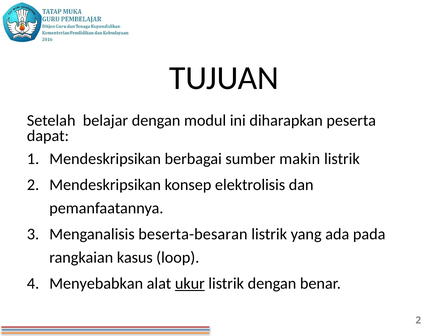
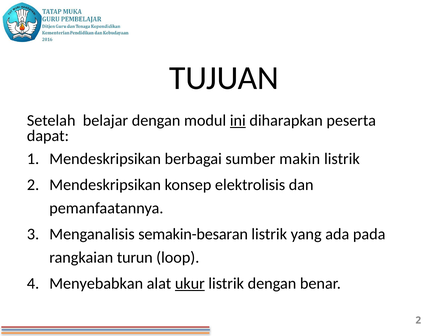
ini underline: none -> present (238, 120)
beserta-besaran: beserta-besaran -> semakin-besaran (193, 234)
kasus: kasus -> turun (135, 258)
